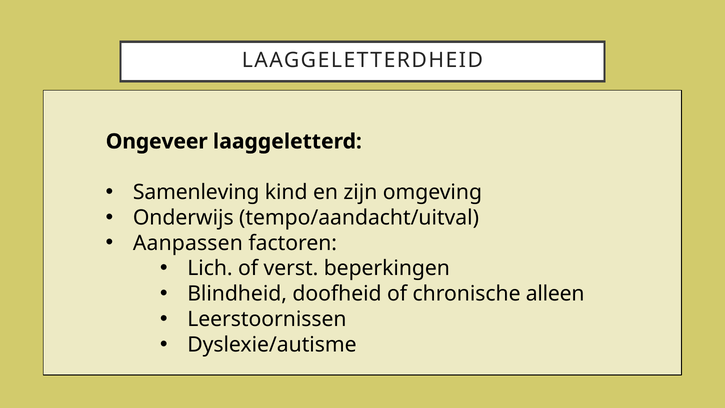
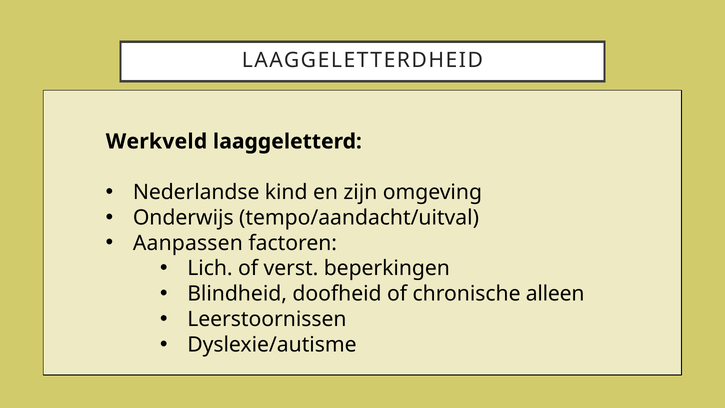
Ongeveer: Ongeveer -> Werkveld (157, 141)
Samenleving: Samenleving -> Nederlandse (196, 192)
